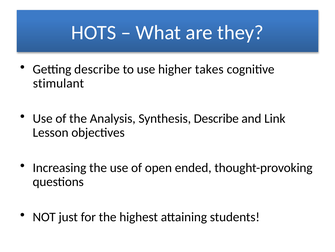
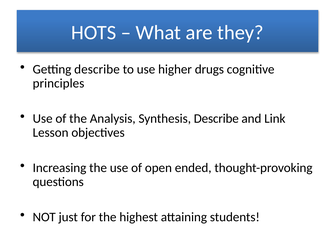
takes: takes -> drugs (209, 69)
stimulant: stimulant -> principles (58, 83)
